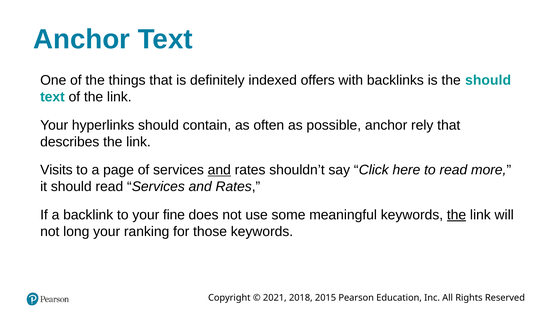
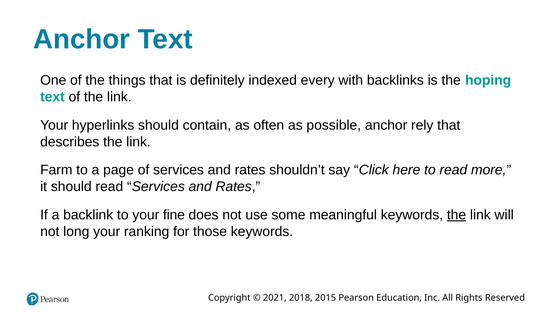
offers: offers -> every (318, 80)
the should: should -> hoping (488, 80)
Visits: Visits -> Farm (56, 170)
and underline: present -> none (219, 170)
